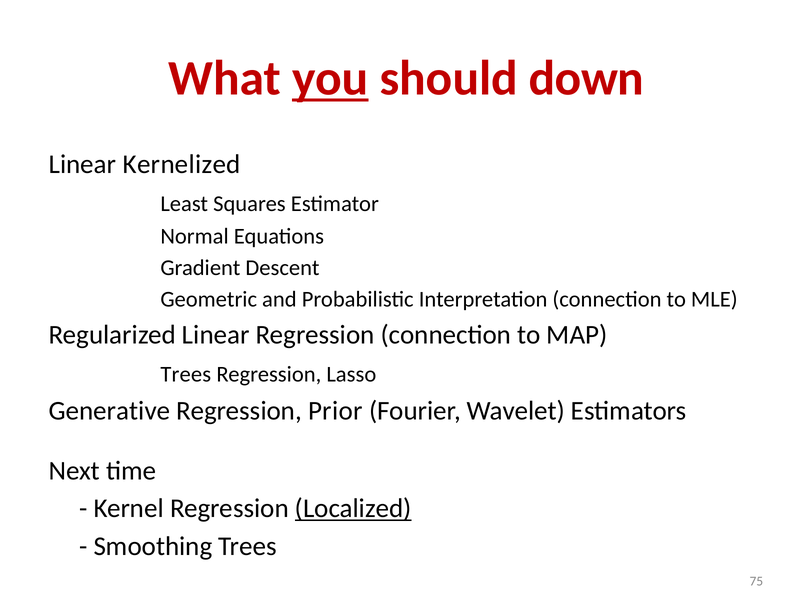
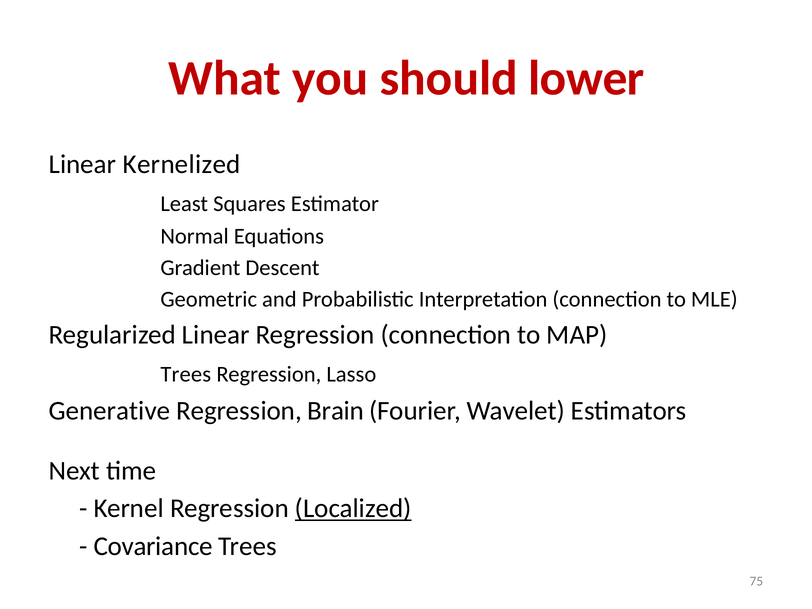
you underline: present -> none (330, 79)
down: down -> lower (586, 79)
Prior: Prior -> Brain (336, 411)
Smoothing: Smoothing -> Covariance (153, 546)
